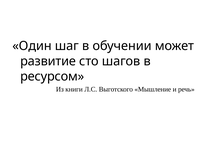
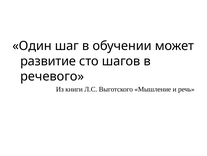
ресурсом: ресурсом -> речевого (52, 76)
